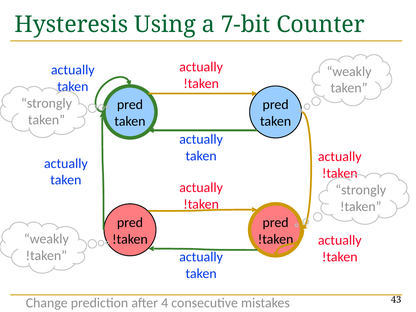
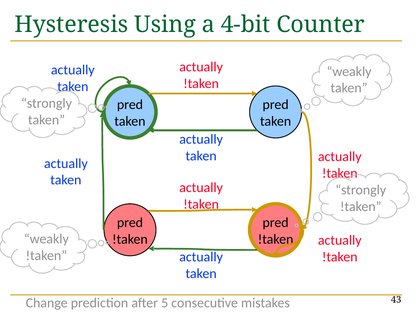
7-bit: 7-bit -> 4-bit (246, 24)
4: 4 -> 5 (165, 303)
